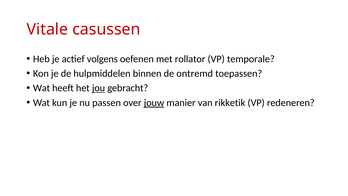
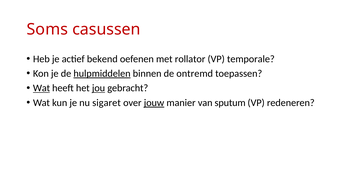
Vitale: Vitale -> Soms (47, 29)
volgens: volgens -> bekend (102, 59)
hulpmiddelen underline: none -> present (102, 73)
Wat underline: none -> present (42, 88)
passen: passen -> sigaret (107, 103)
rikketik: rikketik -> sputum (230, 103)
